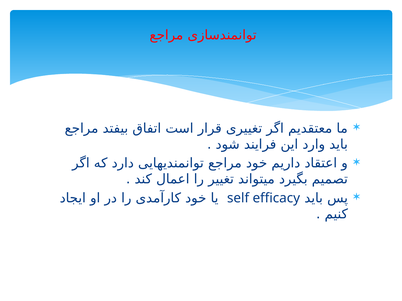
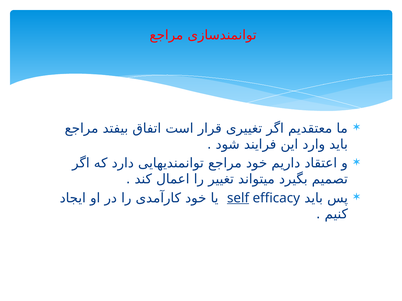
self underline: none -> present (238, 198)
